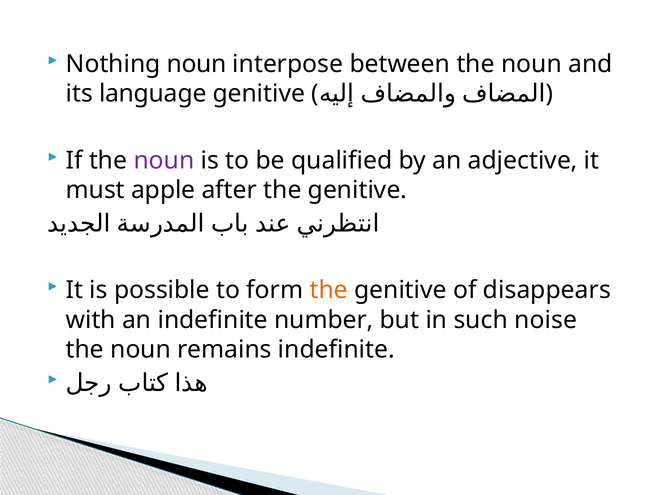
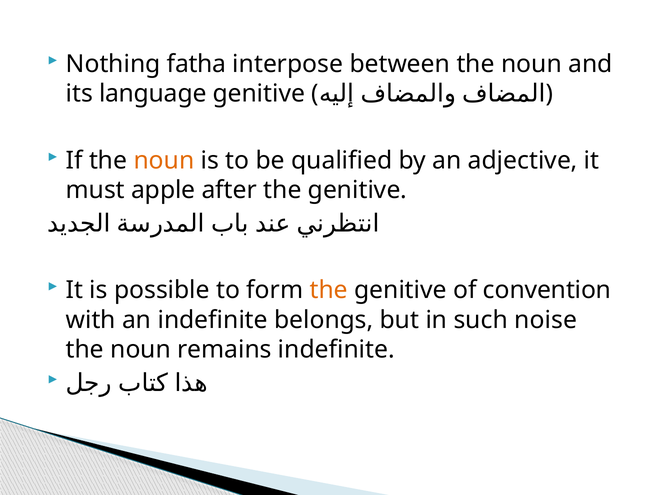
Nothing noun: noun -> fatha (197, 64)
noun colour: purple -> orange (164, 160)
disappears: disappears -> convention (547, 290)
number: number -> belongs (324, 319)
